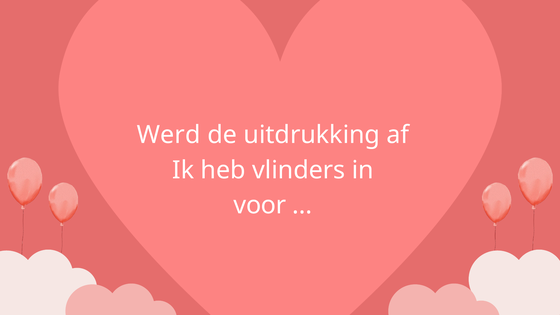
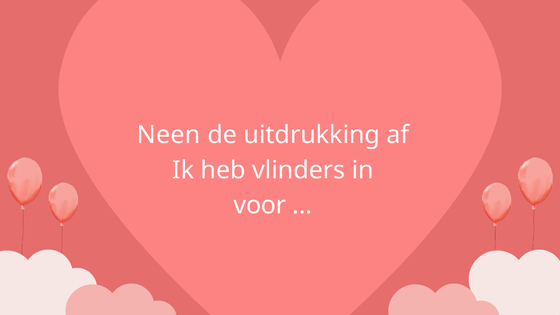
Werd: Werd -> Neen (169, 135)
